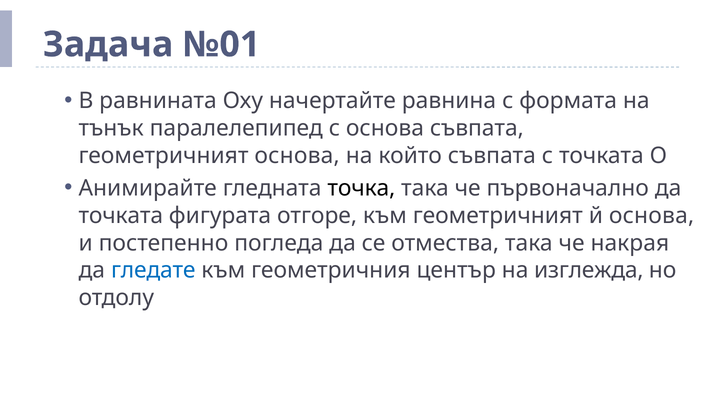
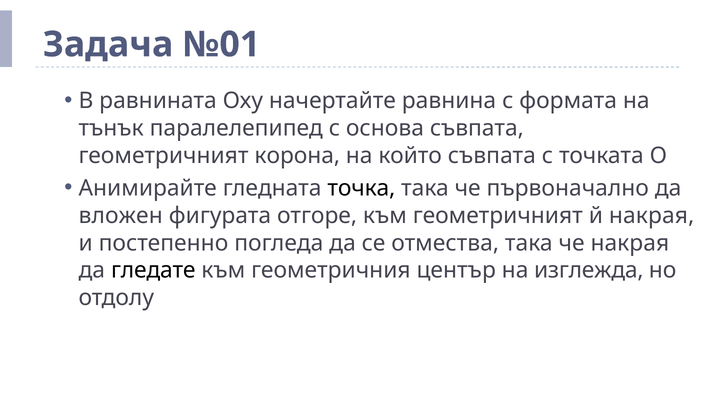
геометричният основа: основа -> корона (297, 156)
точката: точката -> вложен (121, 216)
й основа: основа -> накрая (652, 216)
гледате colour: blue -> black (153, 271)
